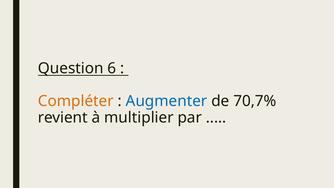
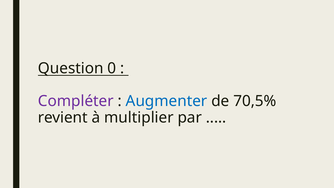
6: 6 -> 0 (112, 68)
Compléter colour: orange -> purple (76, 101)
70,7%: 70,7% -> 70,5% (255, 101)
